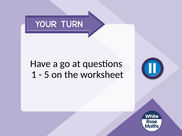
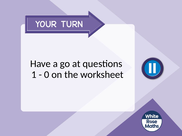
5: 5 -> 0 (47, 75)
